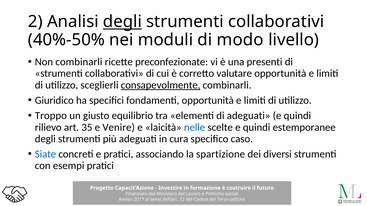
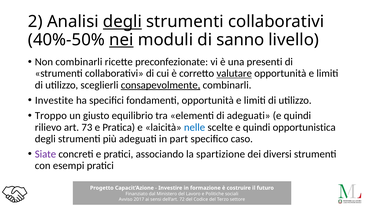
nei underline: none -> present (121, 40)
modo: modo -> sanno (240, 40)
valutare underline: none -> present (234, 74)
Giuridico: Giuridico -> Investite (54, 101)
35: 35 -> 73 (87, 128)
Venire: Venire -> Pratica (119, 128)
estemporanee: estemporanee -> opportunistica (304, 128)
cura: cura -> part (179, 139)
Siate colour: blue -> purple (45, 154)
